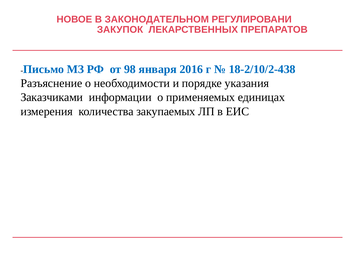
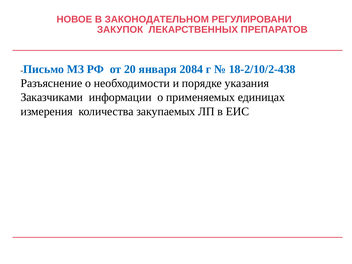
98: 98 -> 20 (130, 69)
2016: 2016 -> 2084 (191, 69)
